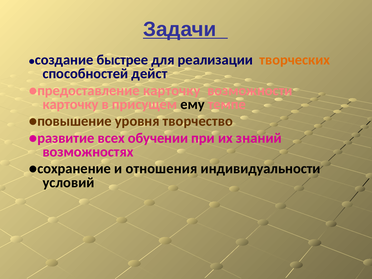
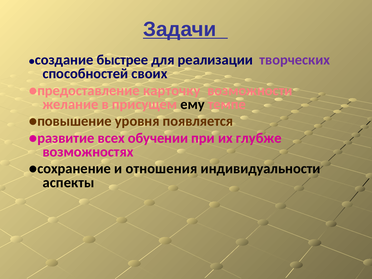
творческих colour: orange -> purple (295, 60)
дейст: дейст -> своих (149, 74)
карточку: карточку -> желание (70, 104)
творчество: творчество -> появляется (198, 121)
знаний: знаний -> глубже (259, 138)
условий: условий -> аспекты (68, 183)
